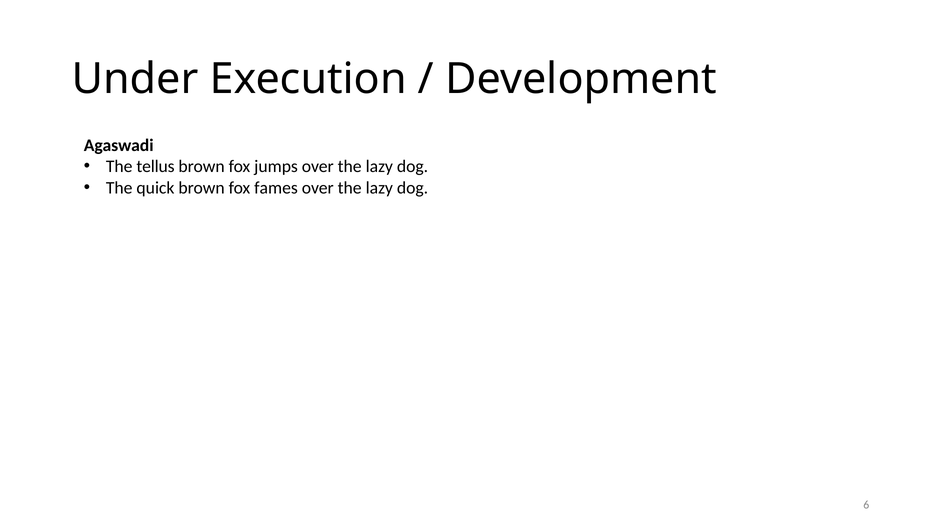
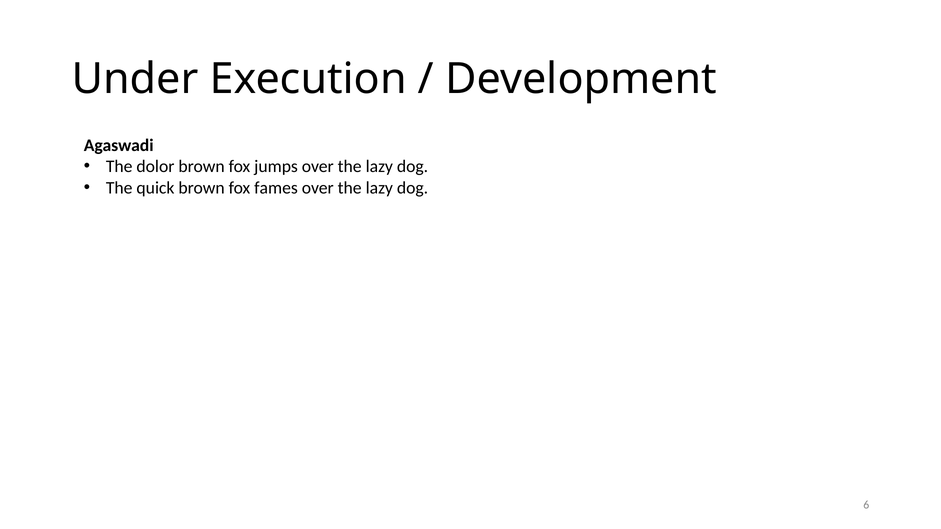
tellus: tellus -> dolor (155, 167)
